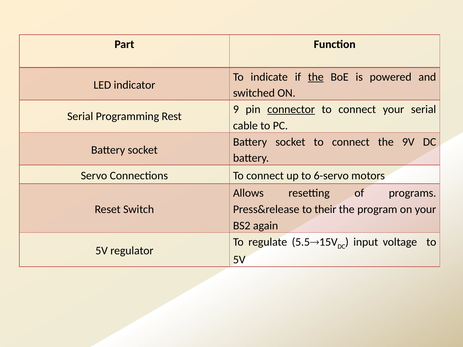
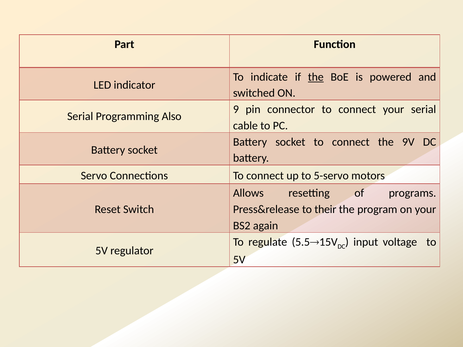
connector underline: present -> none (291, 109)
Rest: Rest -> Also (172, 117)
6-servo: 6-servo -> 5-servo (331, 176)
